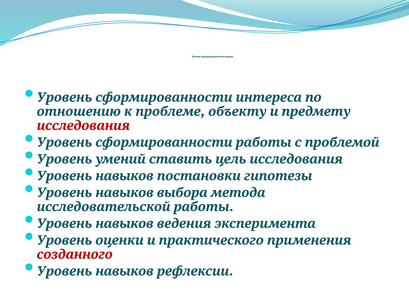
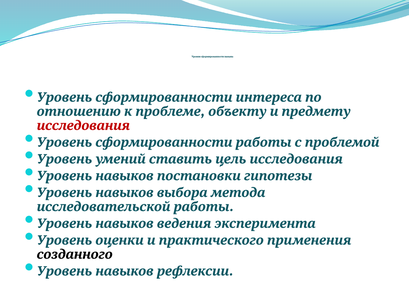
созданного colour: red -> black (75, 254)
